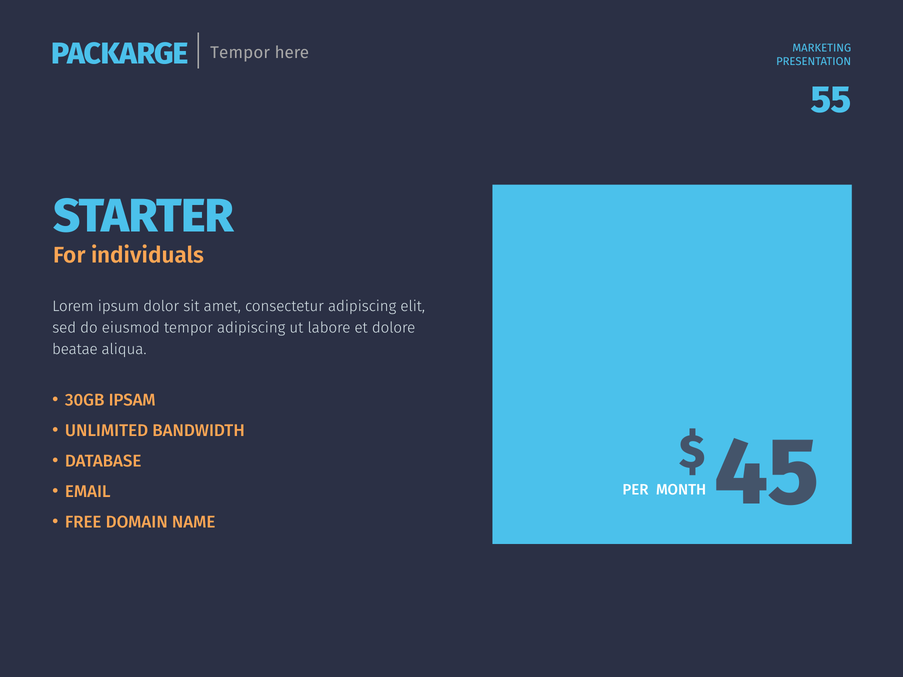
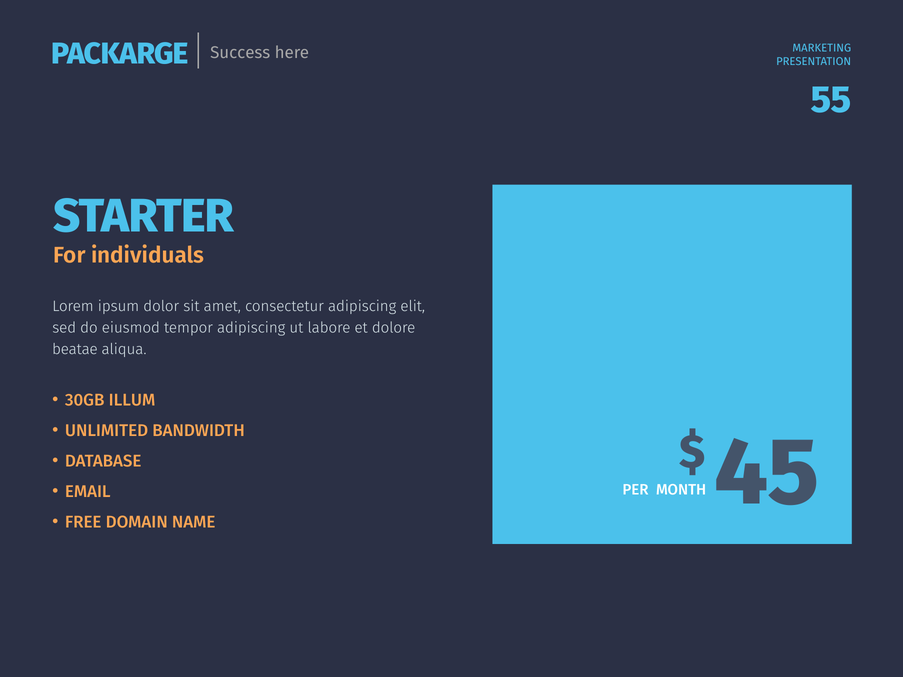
PACKARGE Tempor: Tempor -> Success (240, 53)
IPSAM: IPSAM -> ILLUM (132, 400)
